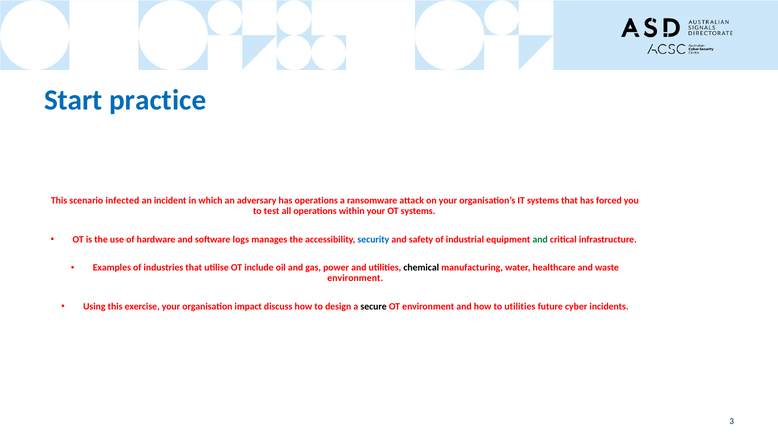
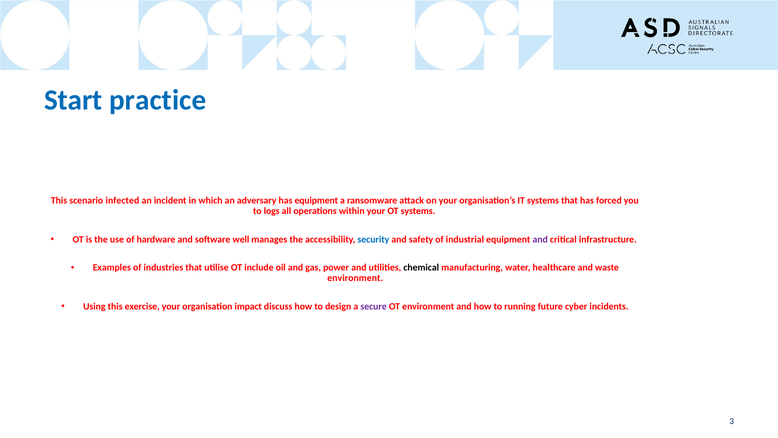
has operations: operations -> equipment (316, 200)
test: test -> logs (272, 211)
logs: logs -> well (241, 239)
and colour: green -> purple (540, 239)
secure colour: black -> purple (374, 306)
to utilities: utilities -> running (520, 306)
